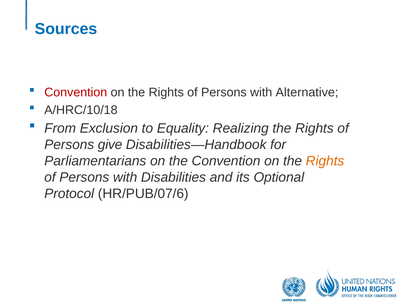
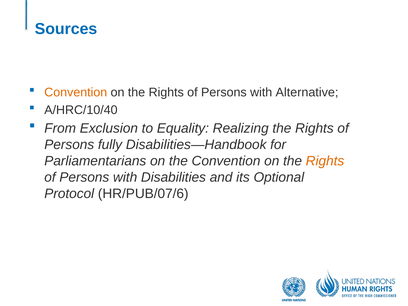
Convention colour: red -> orange (76, 92)
A/HRC/10/18: A/HRC/10/18 -> A/HRC/10/40 (81, 110)
give: give -> fully (110, 145)
